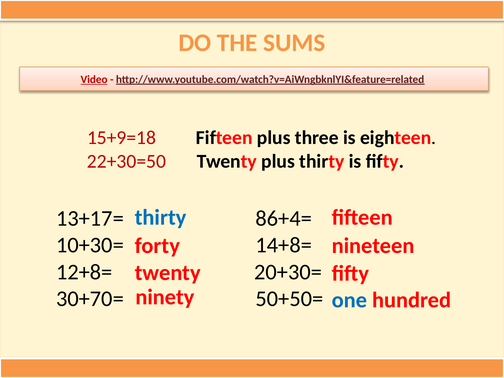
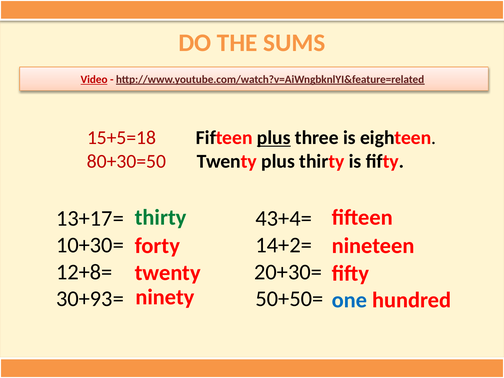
15+9=18: 15+9=18 -> 15+5=18 (122, 138)
plus underline: none -> present (274, 138)
22+30=50: 22+30=50 -> 80+30=50 (126, 161)
thirty colour: blue -> green (161, 218)
86+4=: 86+4= -> 43+4= (284, 218)
14+8=: 14+8= -> 14+2= (284, 245)
30+70=: 30+70= -> 30+93= (90, 299)
